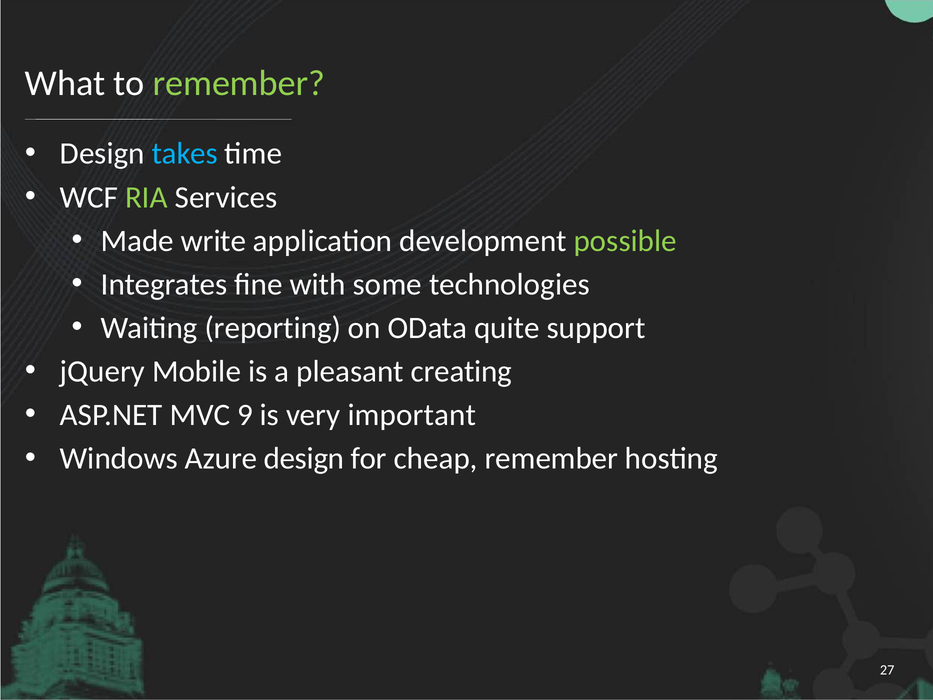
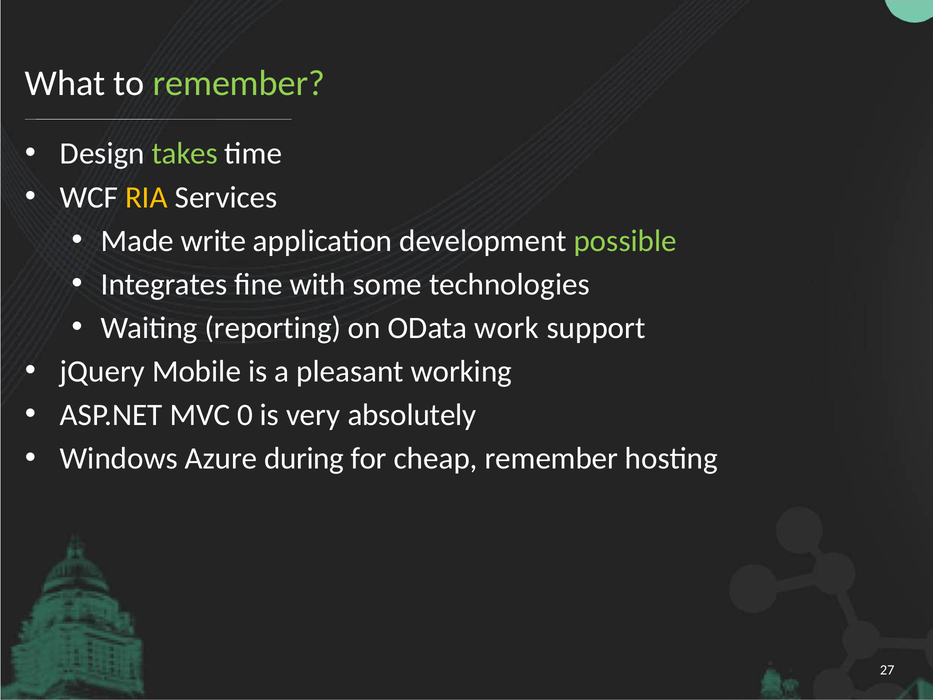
takes colour: light blue -> light green (185, 154)
RIA colour: light green -> yellow (146, 197)
quite: quite -> work (507, 328)
creating: creating -> working (461, 371)
9: 9 -> 0 (245, 415)
important: important -> absolutely (412, 415)
Azure design: design -> during (304, 458)
